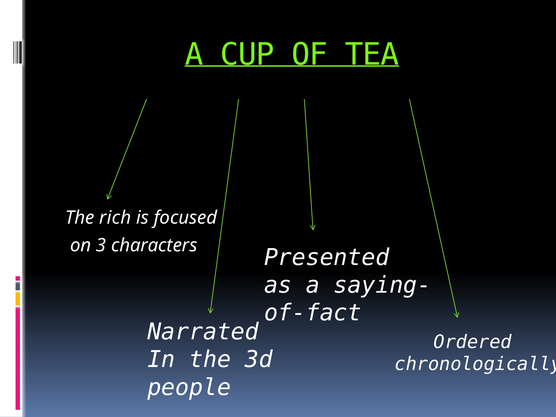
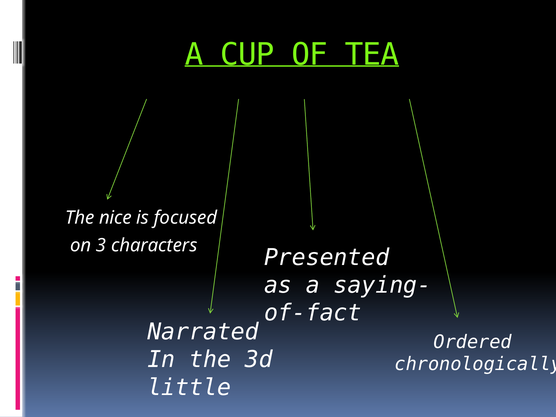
rich: rich -> nice (115, 218)
people: people -> little (189, 387)
